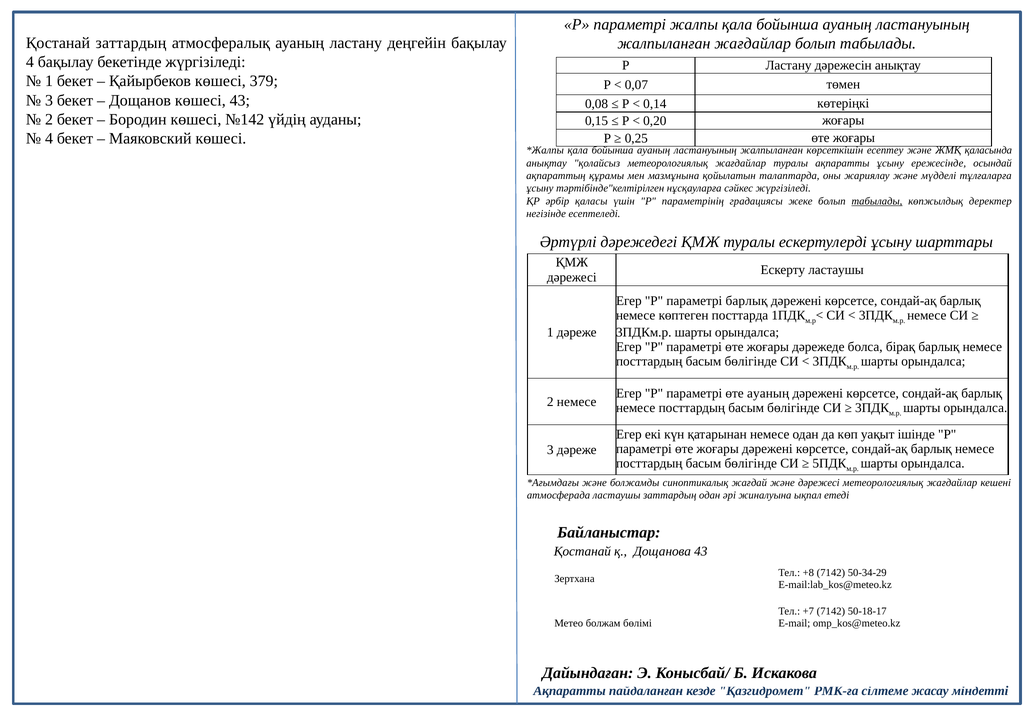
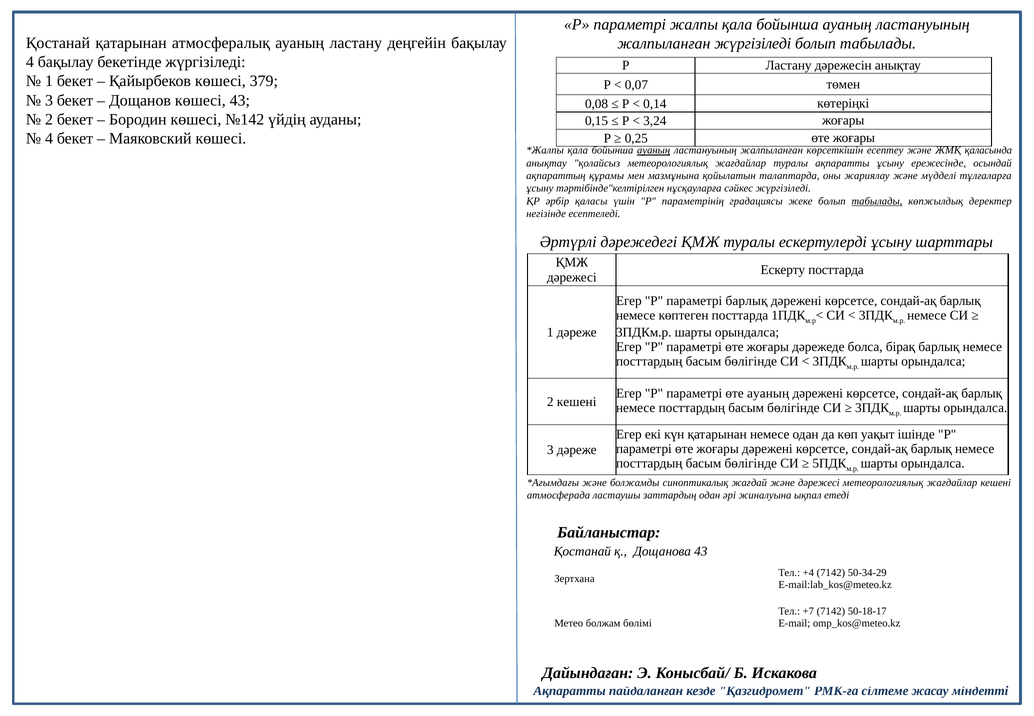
Қостанай заттардың: заттардың -> қатарынан (131, 43)
жалпыланған жағдайлар: жағдайлар -> жүргізіледі (753, 43)
0,20: 0,20 -> 3,24 (655, 121)
ауаның underline: none -> present (654, 150)
Ескерту ластаушы: ластаушы -> посттарда (836, 270)
2 немесе: немесе -> кешені (577, 402)
+8: +8 -> +4 (808, 573)
